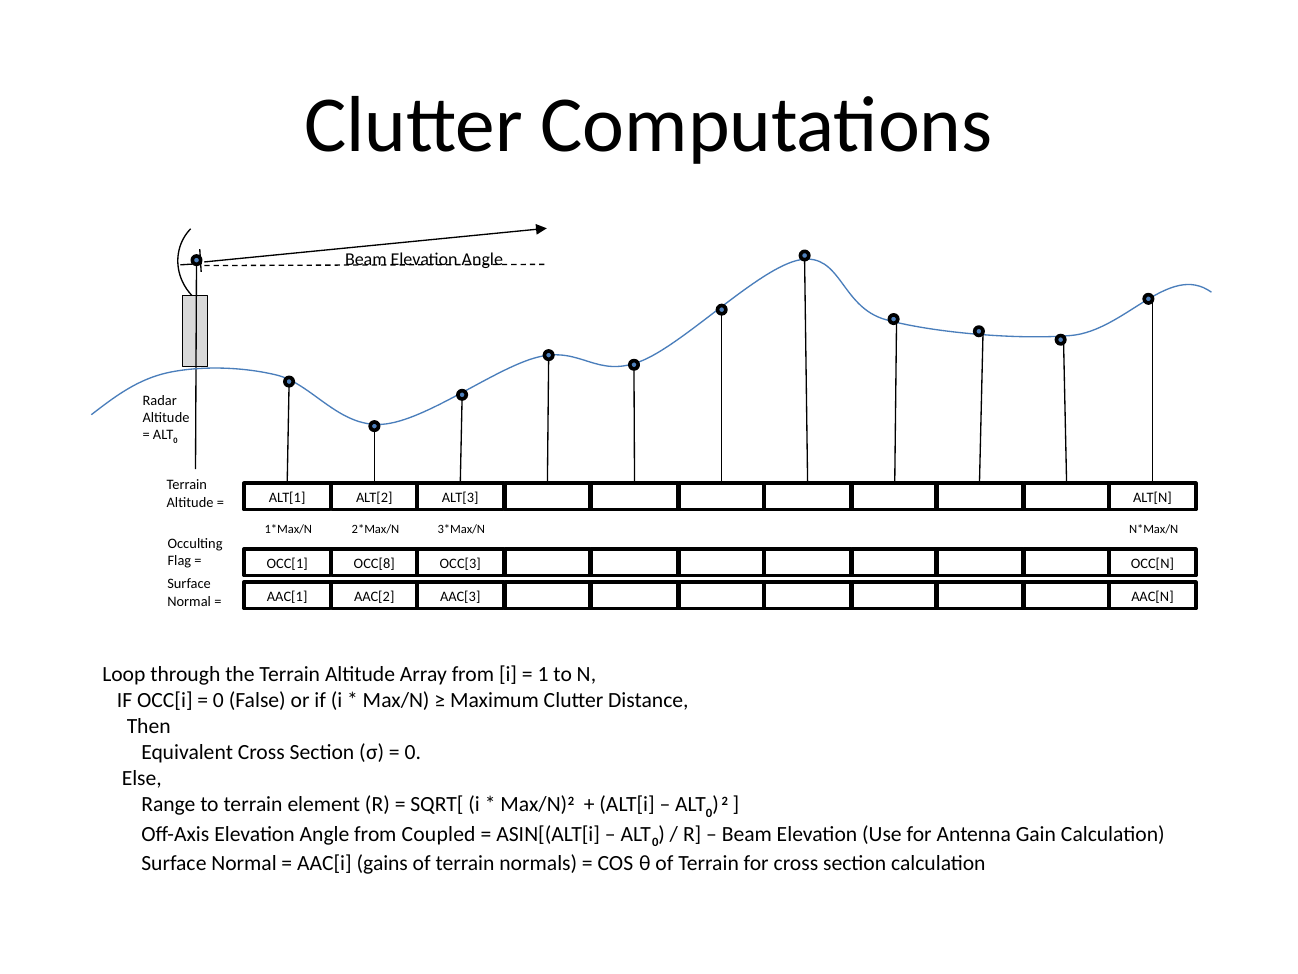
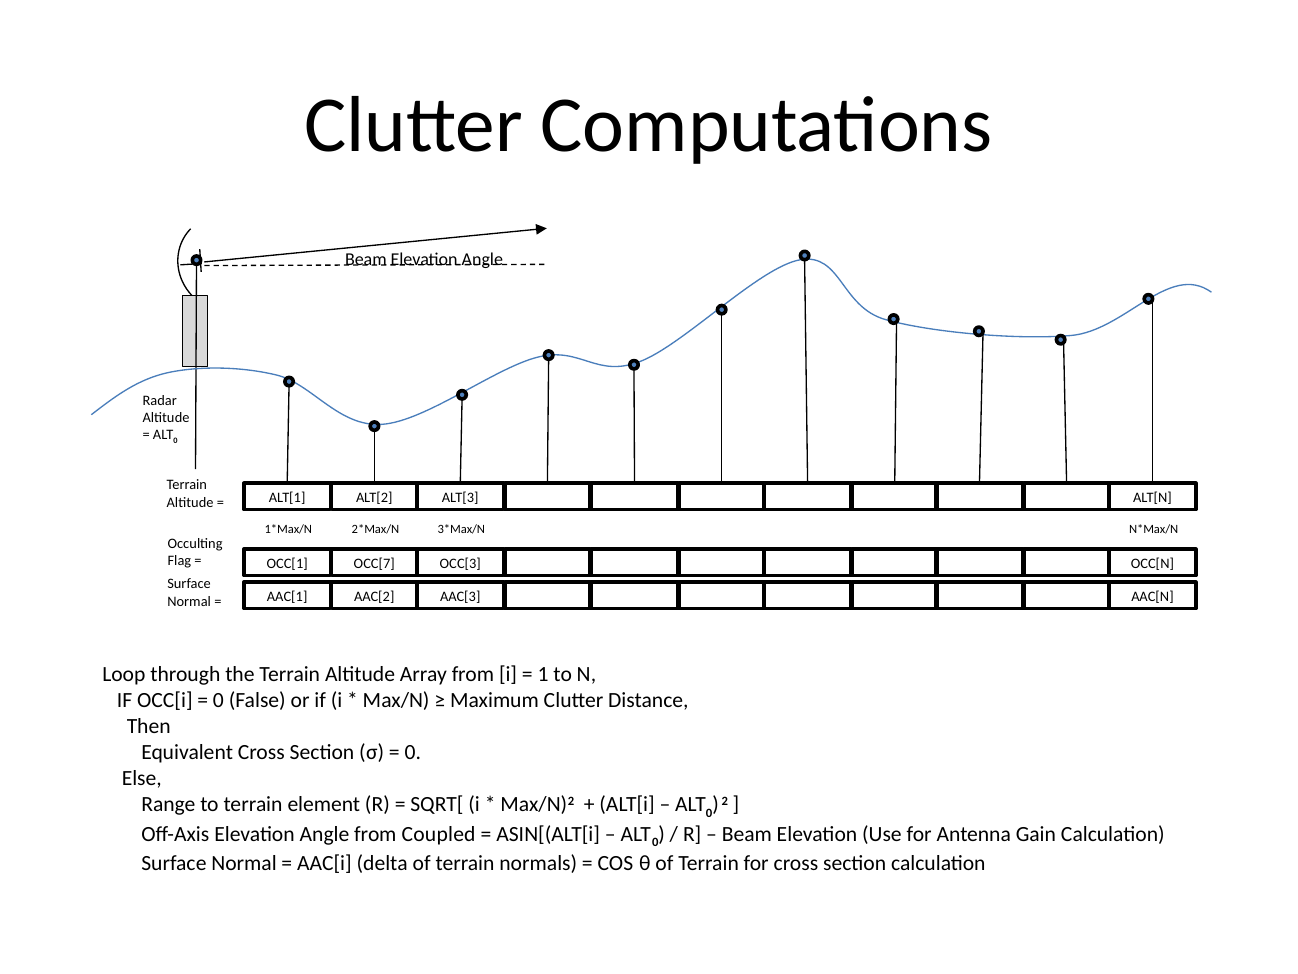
OCC[8: OCC[8 -> OCC[7 (374, 563)
gains: gains -> delta (382, 863)
